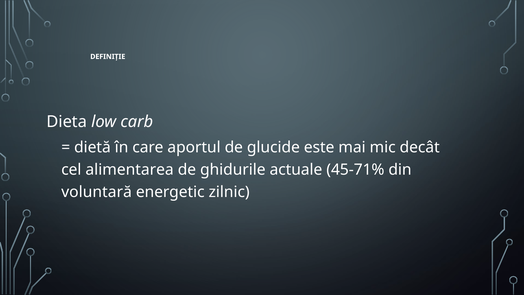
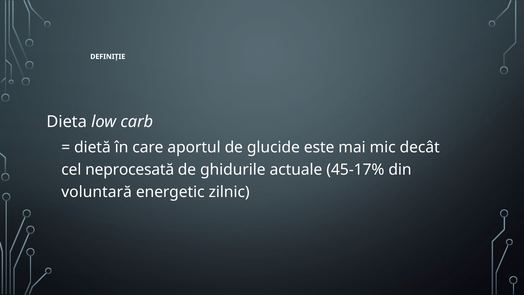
alimentarea: alimentarea -> neprocesată (130, 170)
45-71%: 45-71% -> 45-17% (355, 170)
